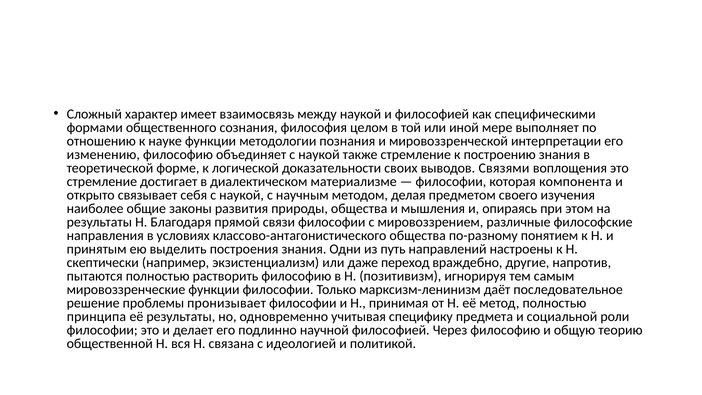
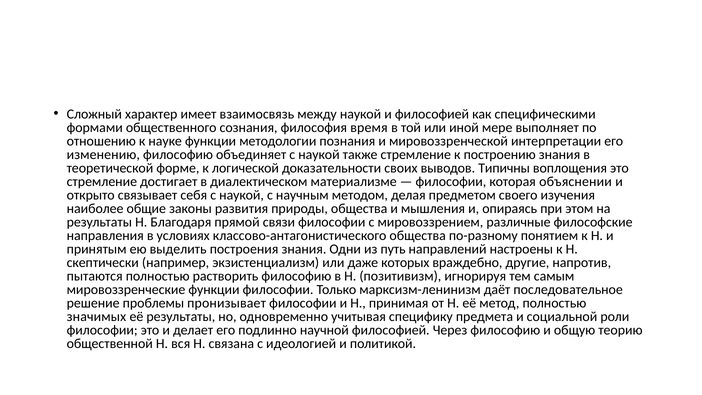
целом: целом -> время (369, 127)
Связями: Связями -> Типичны (504, 168)
компонента: компонента -> объяснении (575, 181)
переход: переход -> которых (405, 262)
принципа: принципа -> значимых (96, 316)
